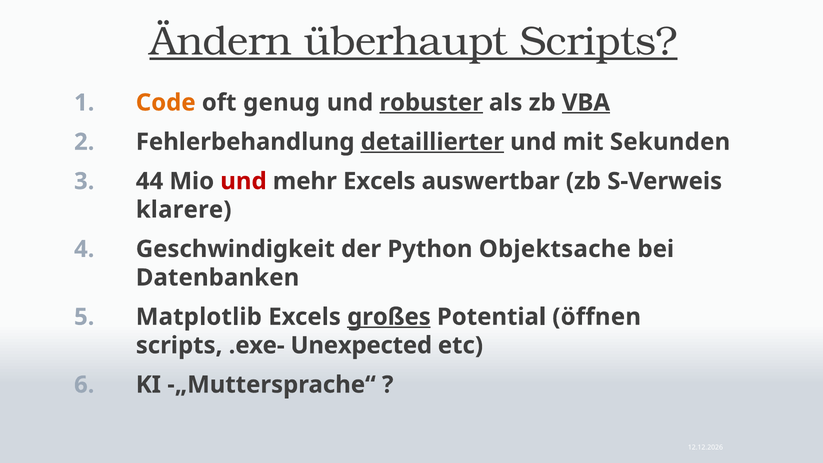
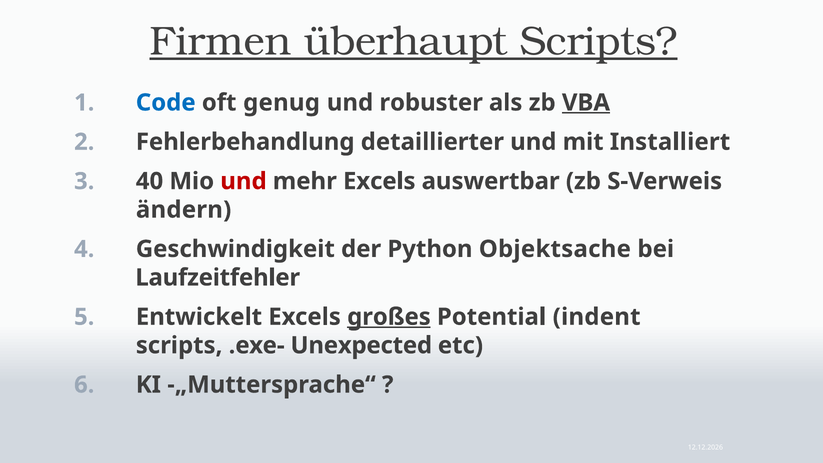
Ändern: Ändern -> Firmen (221, 42)
Code colour: orange -> blue (166, 103)
robuster underline: present -> none (431, 103)
detaillierter underline: present -> none (432, 142)
Sekunden: Sekunden -> Installiert (670, 142)
44: 44 -> 40 (150, 181)
klarere: klarere -> ändern (184, 210)
Datenbanken: Datenbanken -> Laufzeitfehler (218, 278)
Matplotlib: Matplotlib -> Entwickelt (199, 317)
öffnen: öffnen -> indent (597, 317)
